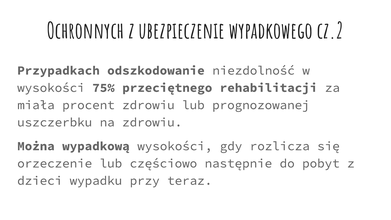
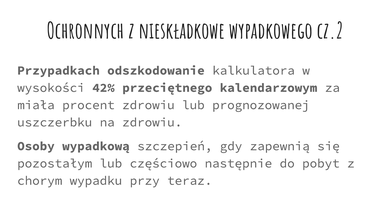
ubezpieczenie: ubezpieczenie -> nieskładkowe (182, 31)
niezdolność: niezdolność -> kalkulatora (254, 70)
75%: 75% -> 42% (104, 88)
rehabilitacji: rehabilitacji -> kalendarzowym (269, 88)
Można: Można -> Osoby (36, 146)
wypadkową wysokości: wysokości -> szczepień (175, 146)
rozlicza: rozlicza -> zapewnią (280, 146)
orzeczenie: orzeczenie -> pozostałym (55, 163)
dzieci: dzieci -> chorym (40, 181)
